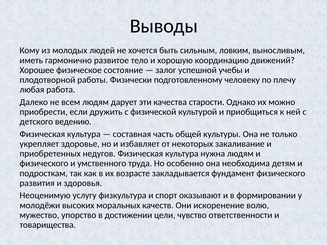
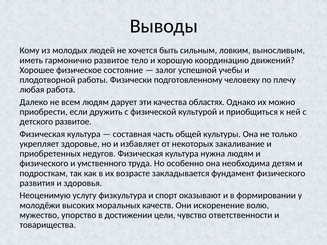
старости: старости -> областях (207, 102)
детского ведению: ведению -> развитое (73, 122)
